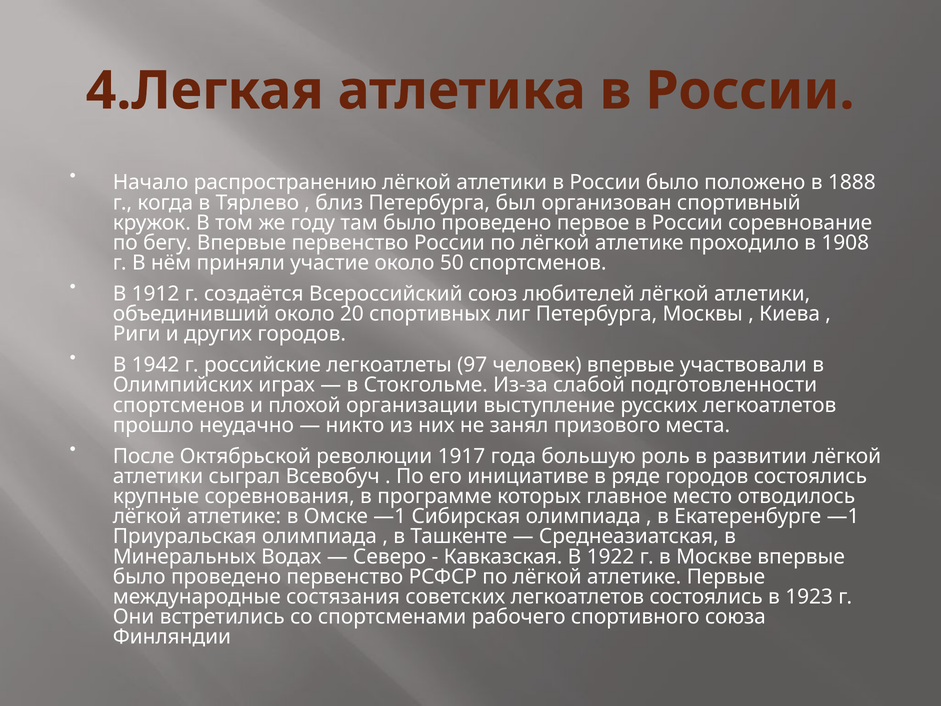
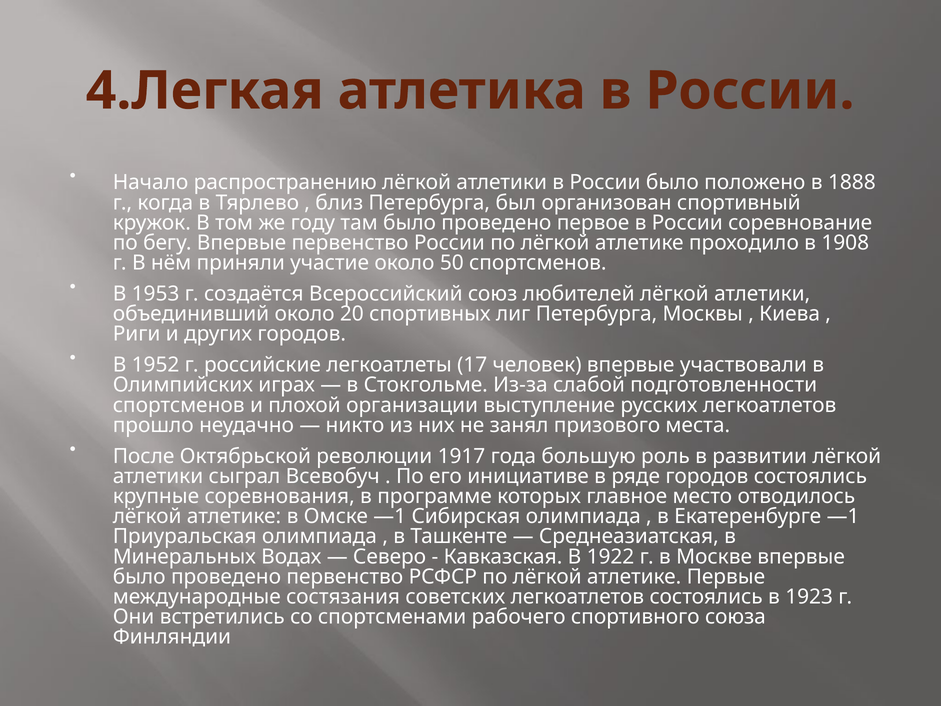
1912: 1912 -> 1953 (156, 294)
1942: 1942 -> 1952 (156, 365)
97: 97 -> 17 (472, 365)
